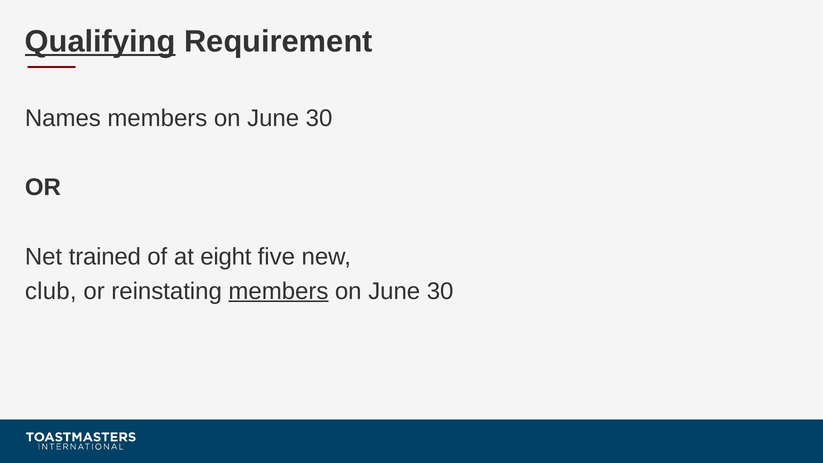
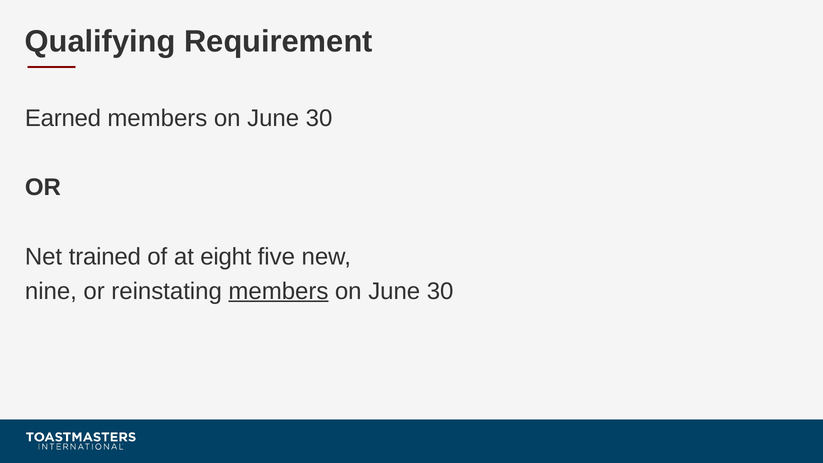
Qualifying underline: present -> none (100, 42)
Names: Names -> Earned (63, 119)
club: club -> nine (51, 291)
